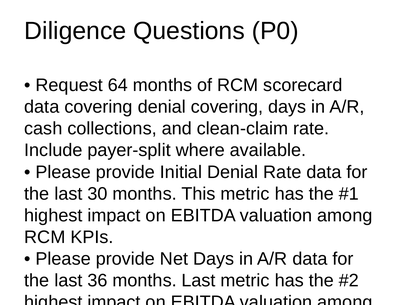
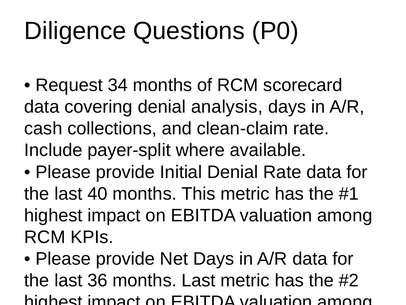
64: 64 -> 34 (118, 85)
denial covering: covering -> analysis (227, 107)
30: 30 -> 40 (98, 193)
